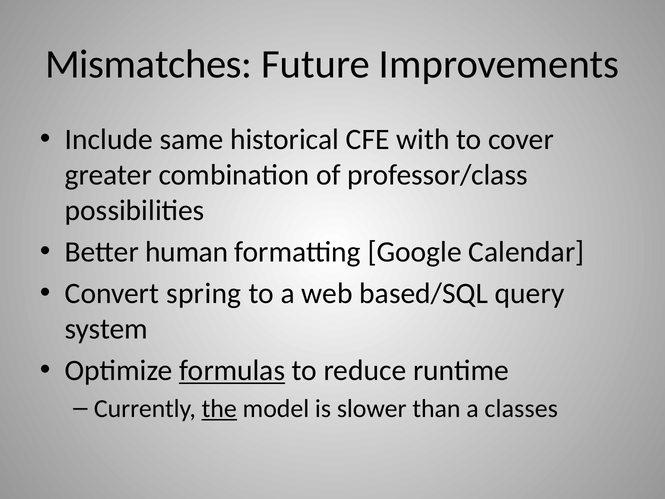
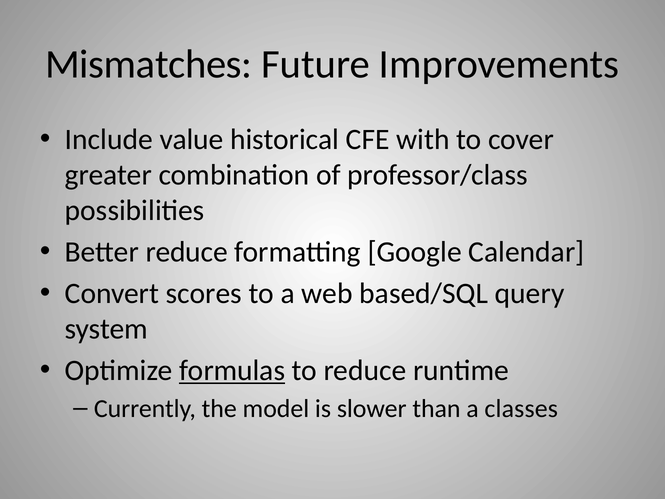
same: same -> value (192, 140)
Better human: human -> reduce (187, 252)
spring: spring -> scores (204, 293)
the underline: present -> none (219, 408)
